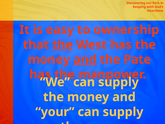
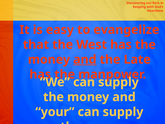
ownership: ownership -> evangelize (126, 30)
the underline: present -> none (63, 45)
Pate: Pate -> Late (137, 59)
